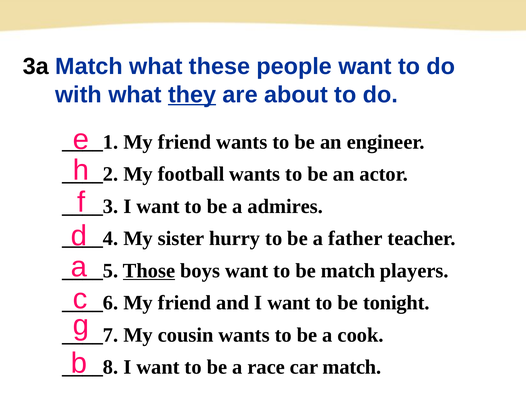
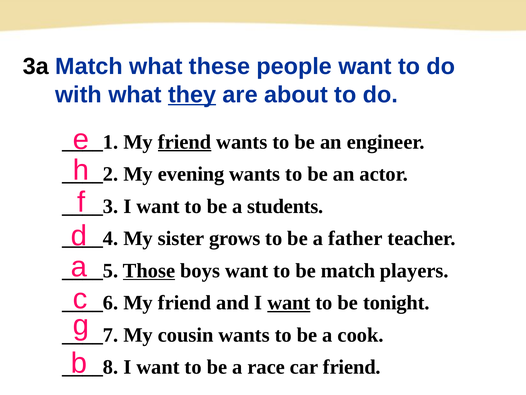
friend underline: none -> present (185, 142)
football: football -> evening (191, 174)
admires: admires -> students (285, 206)
hurry: hurry -> grows (235, 238)
want underline: none -> present (289, 302)
car match: match -> friend (352, 367)
